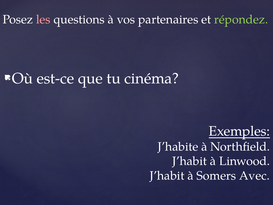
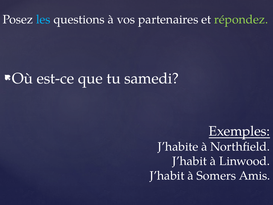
les colour: pink -> light blue (43, 19)
cinéma: cinéma -> samedi (152, 78)
Avec: Avec -> Amis (255, 176)
